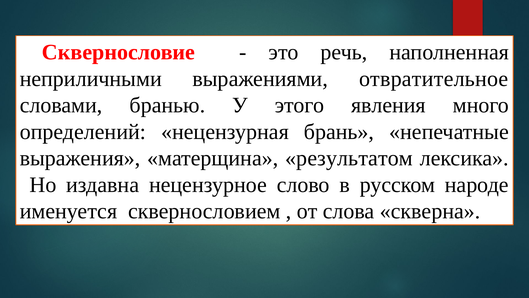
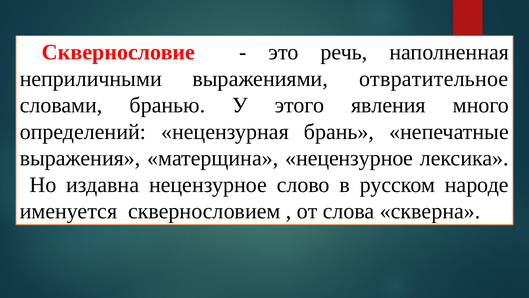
матерщина результатом: результатом -> нецензурное (349, 158)
